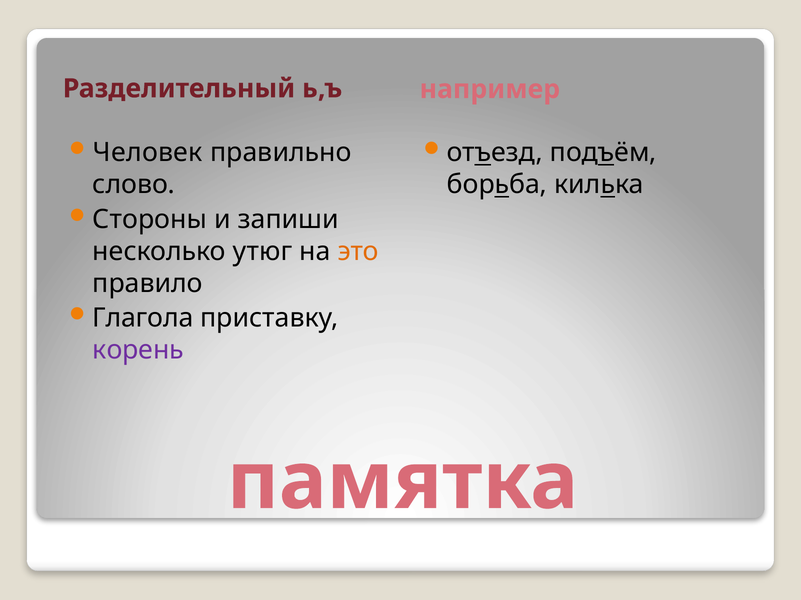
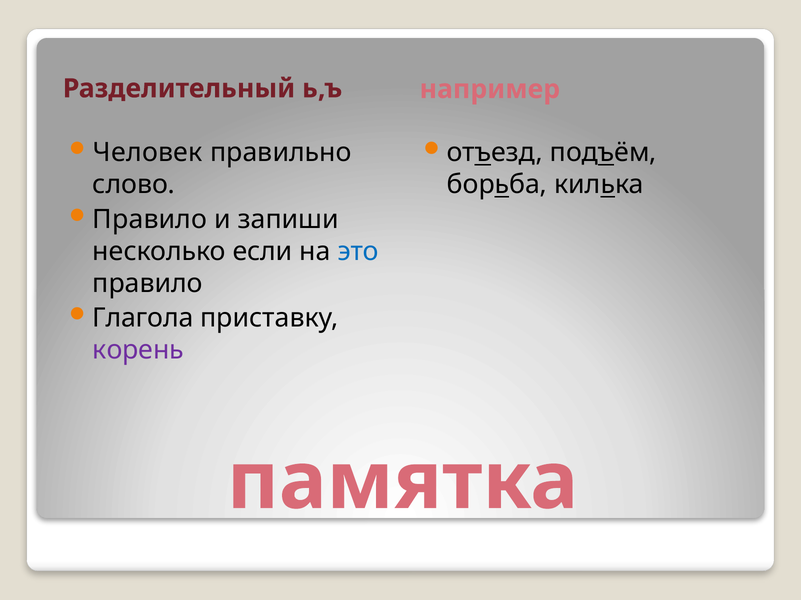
Стороны: Стороны -> Правило (150, 220)
утюг: утюг -> если (263, 252)
это colour: orange -> blue (358, 252)
